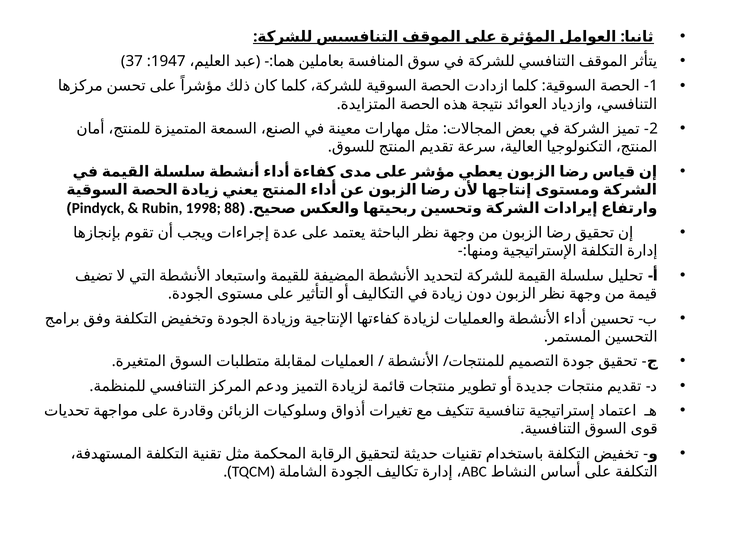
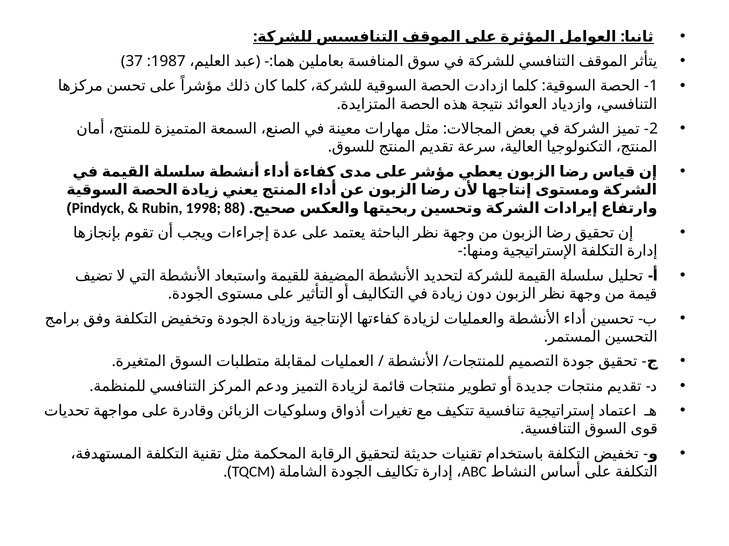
1947: 1947 -> 1987 (168, 61)
